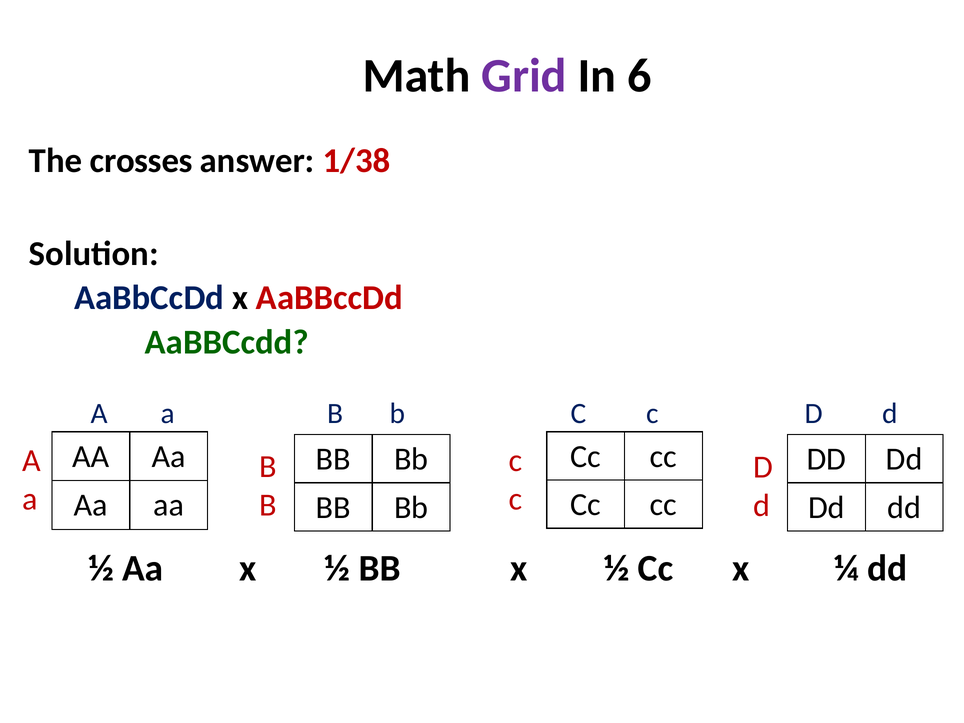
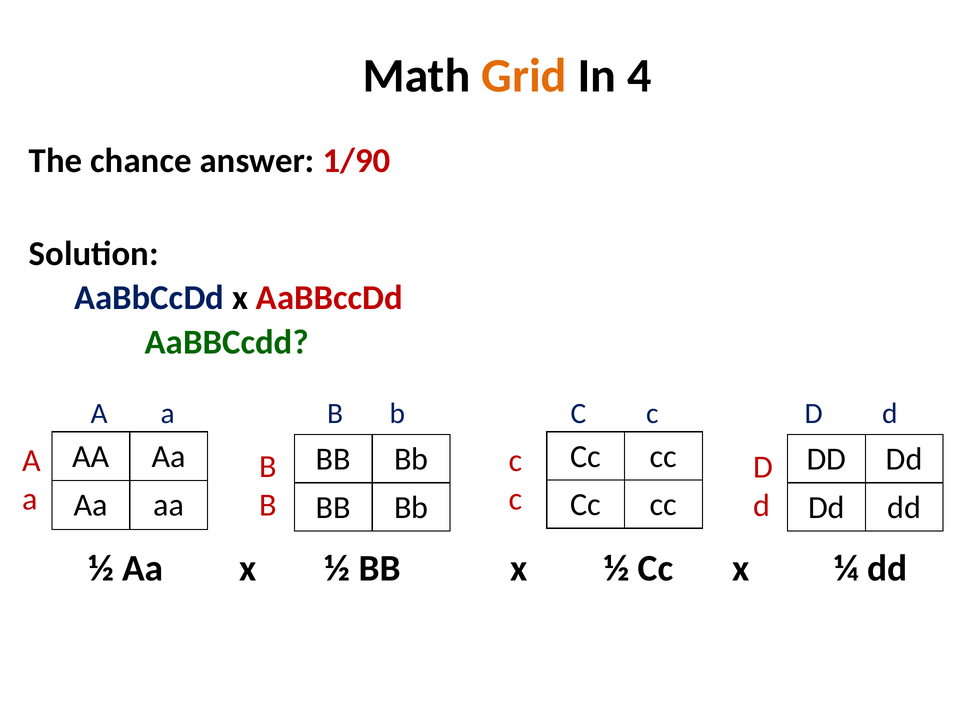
Grid colour: purple -> orange (524, 76)
6: 6 -> 4 (639, 76)
crosses: crosses -> chance (141, 161)
1/38: 1/38 -> 1/90 (357, 161)
